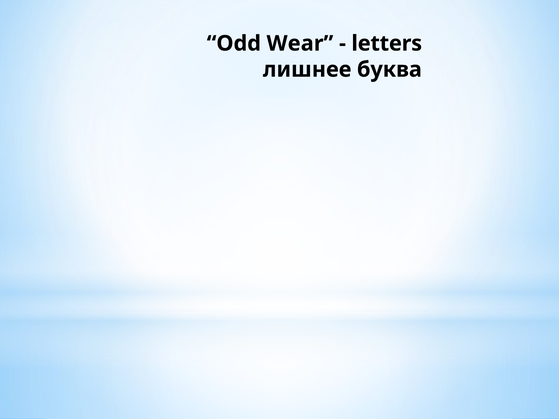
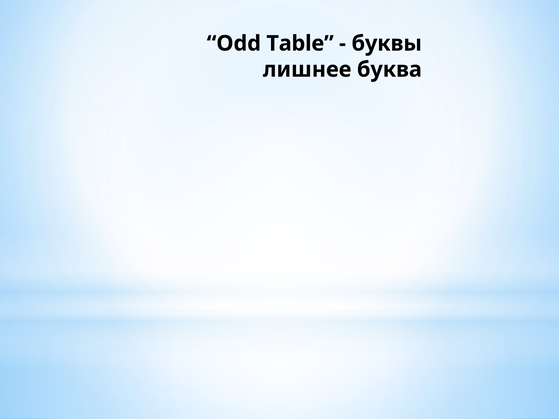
Wear: Wear -> Table (300, 43)
letters: letters -> буквы (387, 43)
